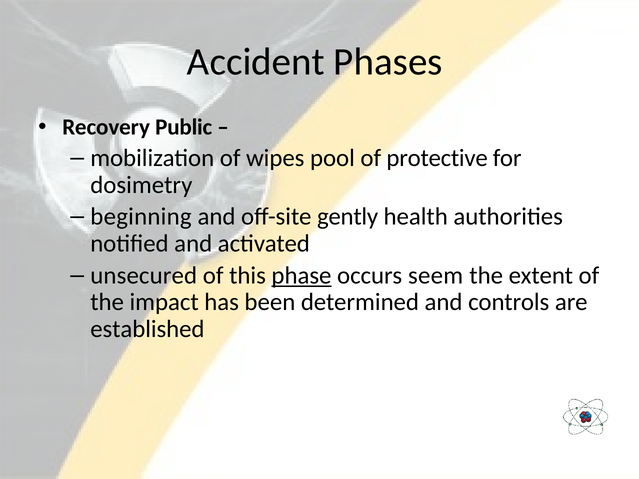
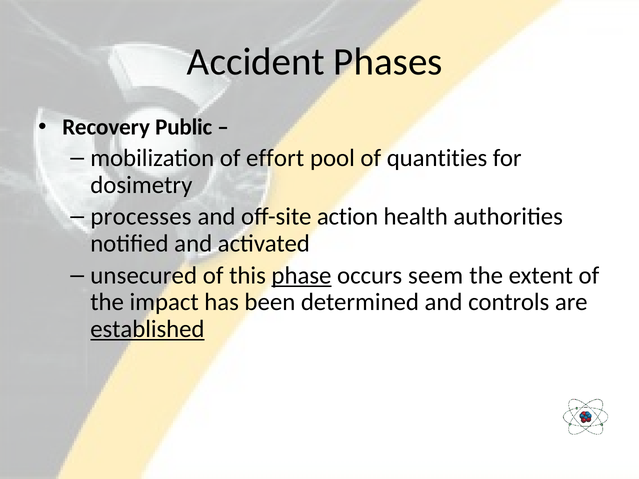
wipes: wipes -> effort (275, 158)
protective: protective -> quantities (437, 158)
beginning: beginning -> processes (141, 217)
gently: gently -> action (348, 217)
established underline: none -> present (147, 329)
